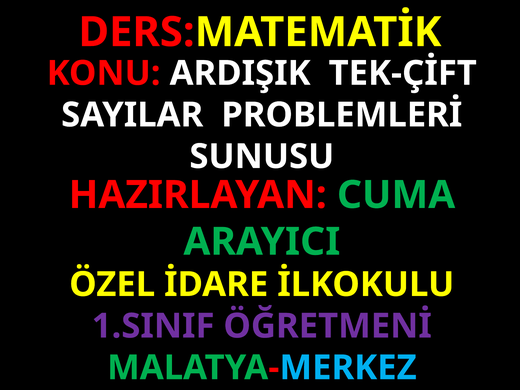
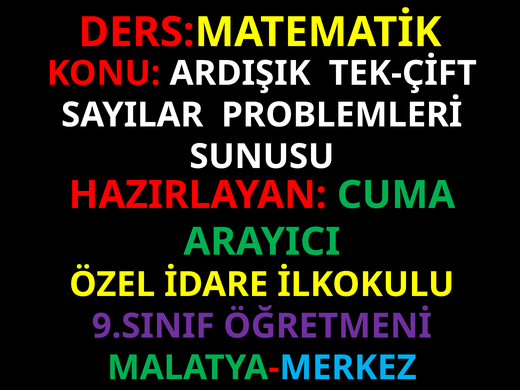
1.SINIF: 1.SINIF -> 9.SINIF (153, 326)
